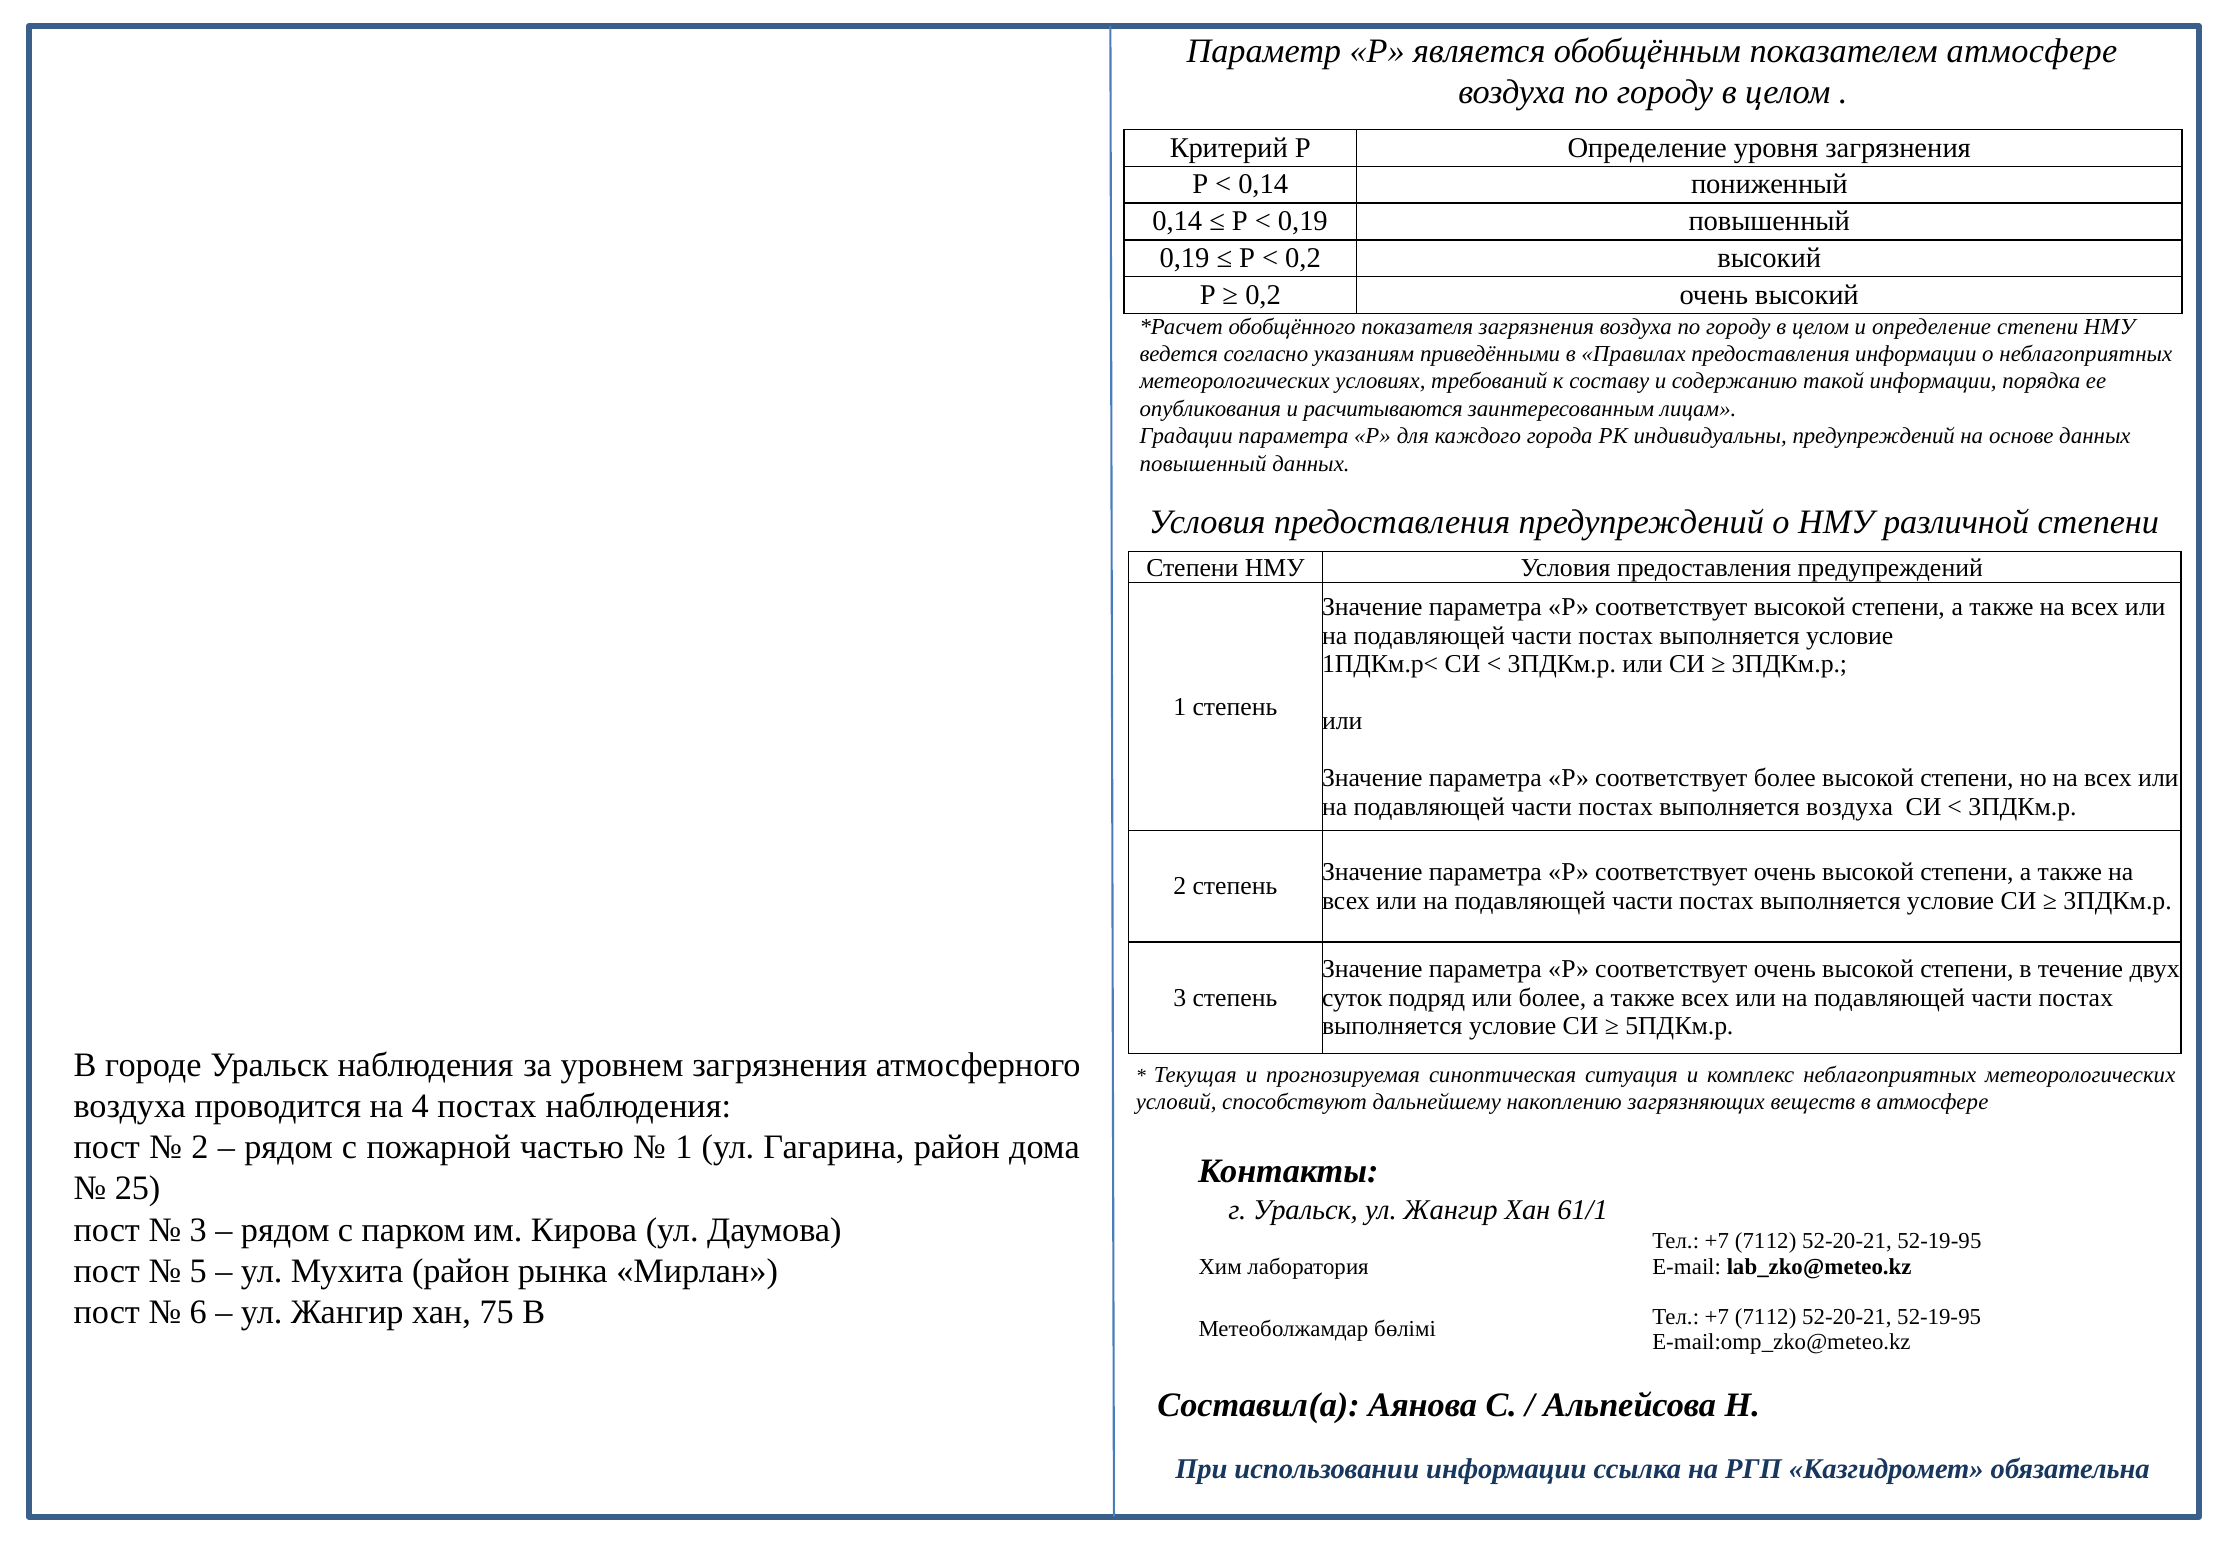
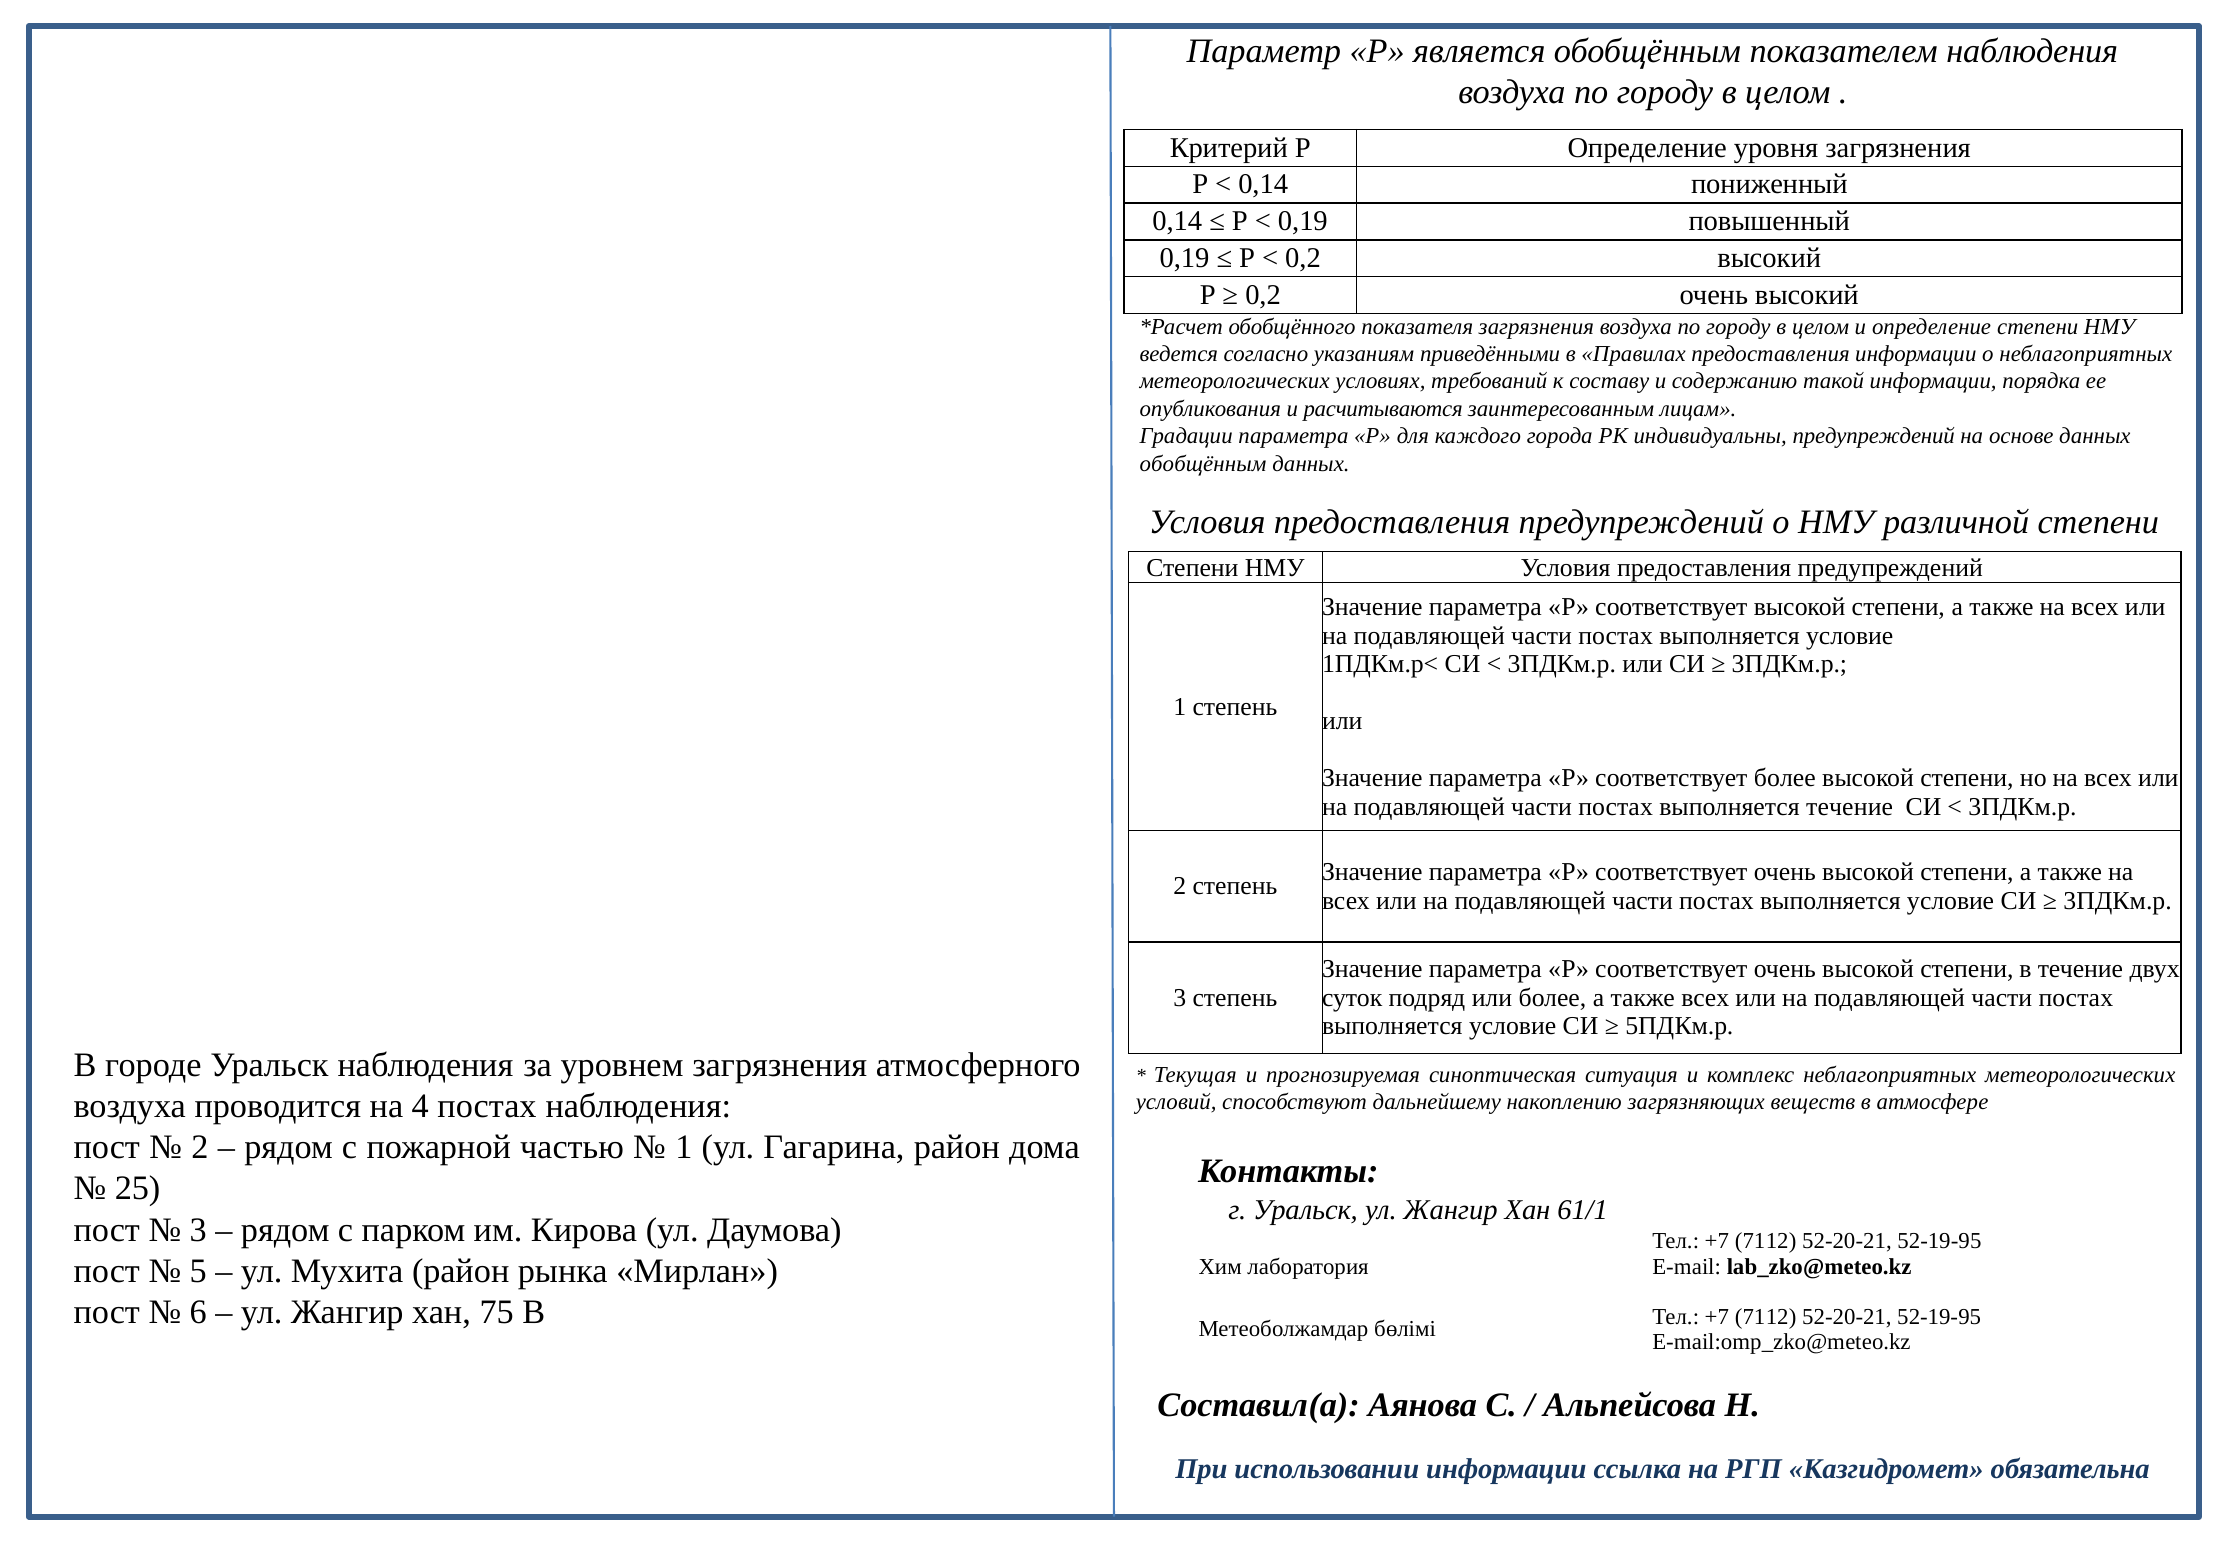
показателем атмосфере: атмосфере -> наблюдения (2032, 51)
повышенный: повышенный -> обобщённым (1203, 463)
выполняется воздуха: воздуха -> течение (1850, 806)
